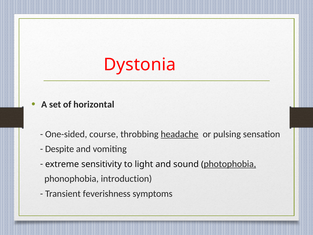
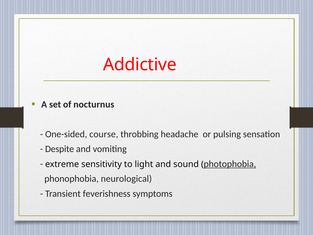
Dystonia: Dystonia -> Addictive (140, 64)
horizontal: horizontal -> nocturnus (94, 104)
headache underline: present -> none (180, 134)
introduction: introduction -> neurological (126, 179)
